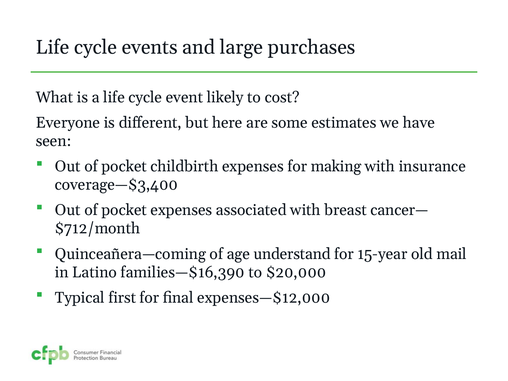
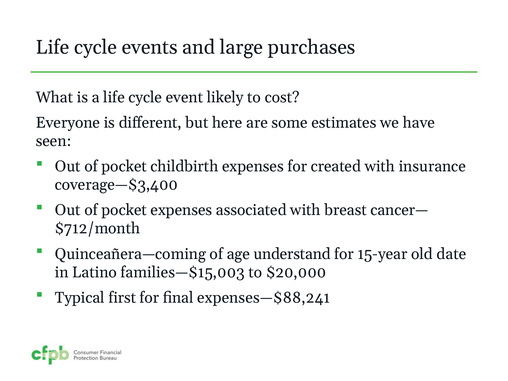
making: making -> created (336, 166)
mail: mail -> date (451, 254)
families—$16,390: families—$16,390 -> families—$15,003 (183, 272)
expenses—$12,000: expenses—$12,000 -> expenses—$88,241 (264, 298)
